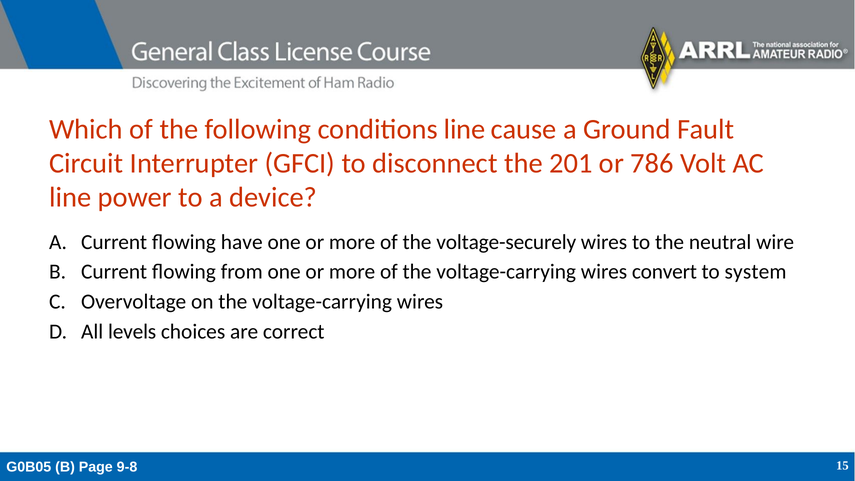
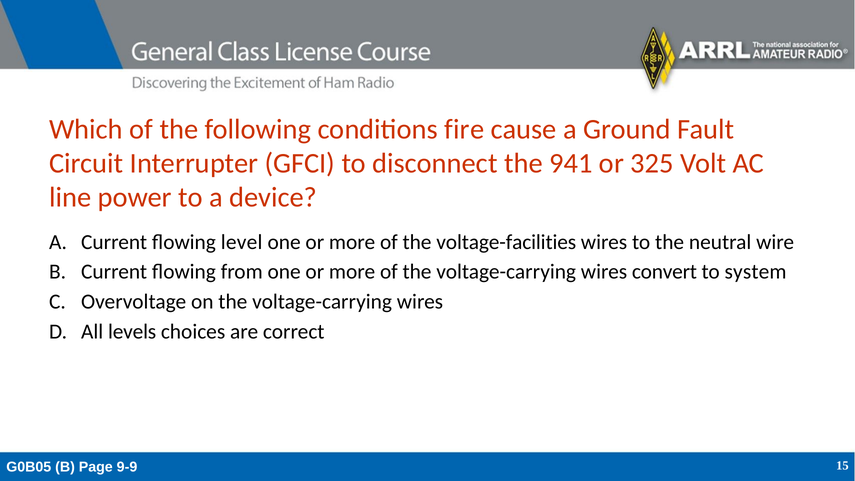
conditions line: line -> fire (464, 129)
201: 201 -> 941 (571, 163)
786: 786 -> 325 (652, 163)
have: have -> level (242, 242)
voltage-securely: voltage-securely -> voltage-facilities (506, 242)
9-8: 9-8 -> 9-9 (127, 467)
